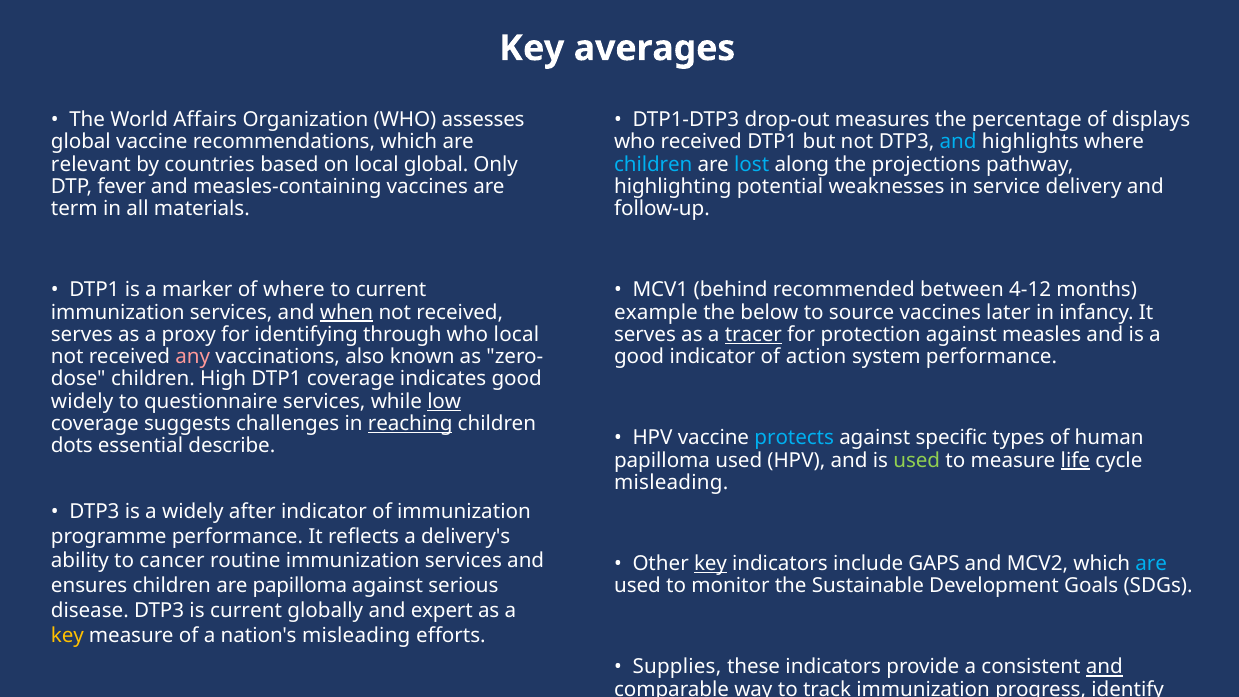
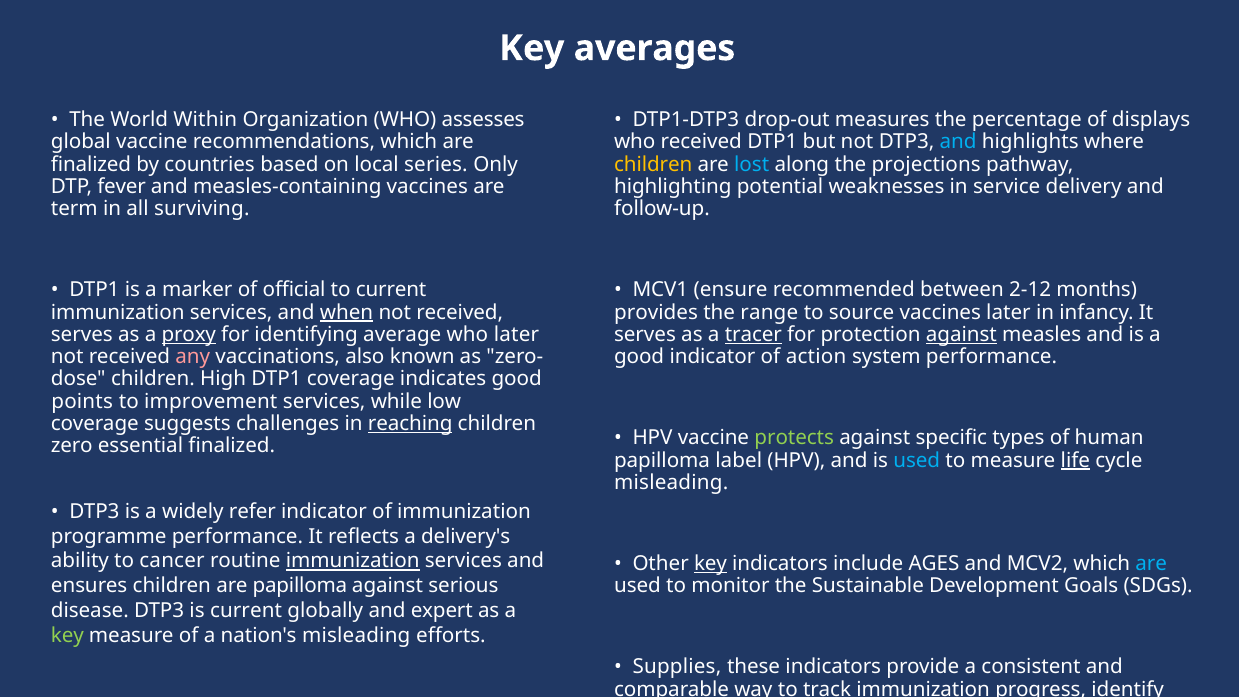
Affairs: Affairs -> Within (205, 120)
relevant: relevant -> finalized (91, 164)
local global: global -> series (436, 164)
children colour: light blue -> yellow (653, 164)
materials: materials -> surviving (202, 209)
of where: where -> official (294, 290)
behind: behind -> ensure (731, 290)
4-12: 4-12 -> 2-12 (1030, 290)
example: example -> provides (656, 312)
below: below -> range (769, 312)
proxy underline: none -> present (189, 334)
through: through -> average (402, 334)
who local: local -> later (516, 334)
against underline: none -> present (961, 334)
widely: widely -> points (82, 401)
questionnaire: questionnaire -> improvement (211, 401)
low underline: present -> none (444, 401)
protects colour: light blue -> light green (794, 438)
dots: dots -> zero (72, 446)
essential describe: describe -> finalized (232, 446)
papilloma used: used -> label (739, 460)
used colour: light green -> light blue (917, 460)
after: after -> refer (252, 512)
immunization underline: none -> present (353, 561)
GAPS: GAPS -> AGES (934, 564)
key colour: yellow -> light green (67, 635)
and underline: present -> none (1104, 667)
